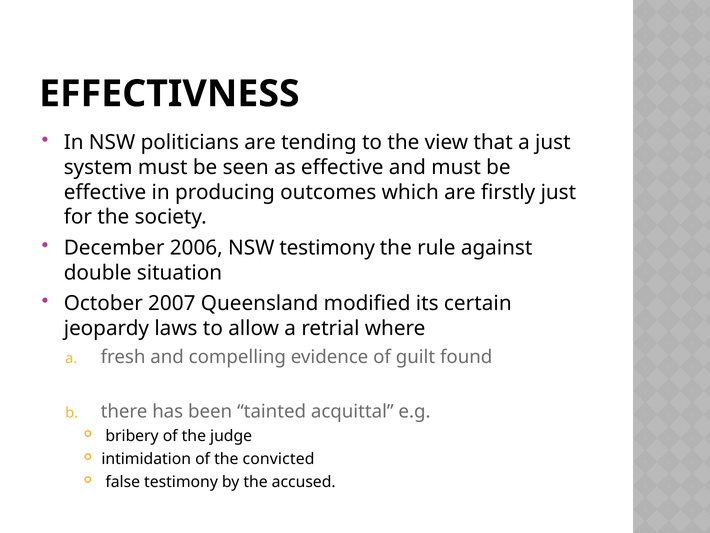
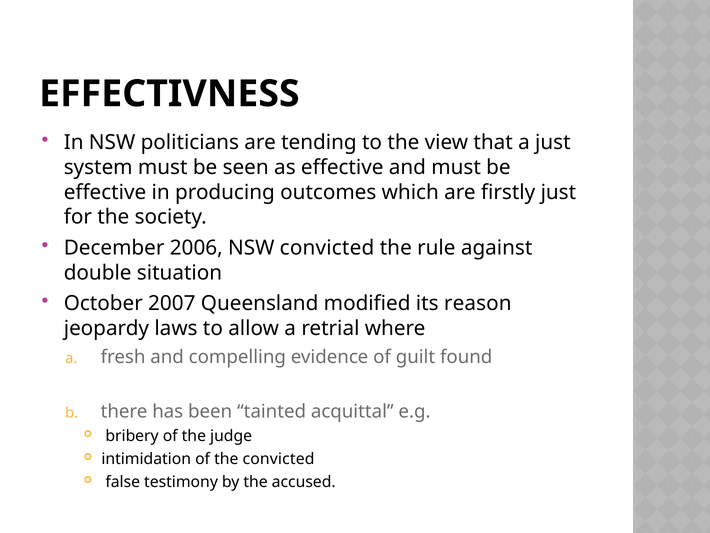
NSW testimony: testimony -> convicted (327, 248)
certain: certain -> reason (478, 303)
